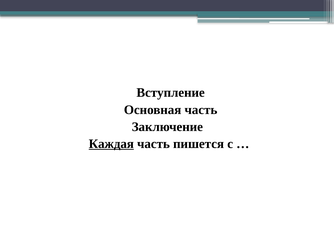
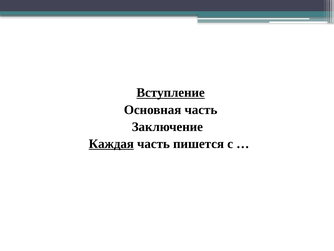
Вступление underline: none -> present (171, 93)
